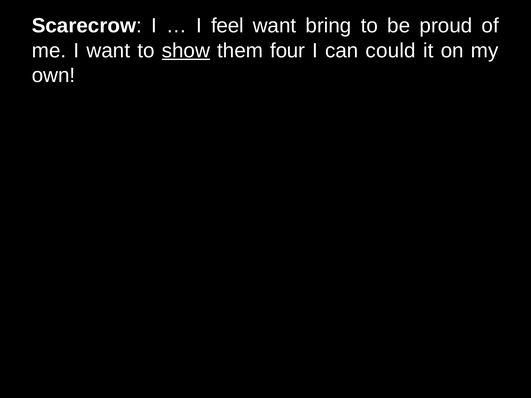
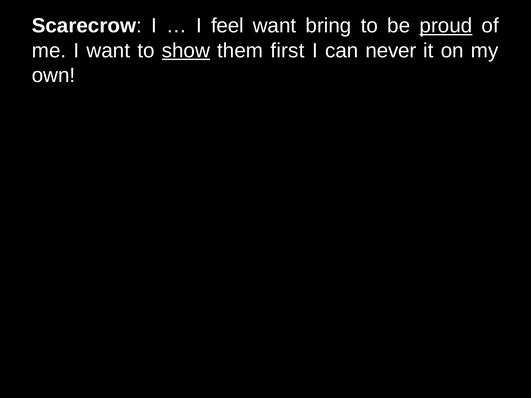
proud underline: none -> present (446, 26)
four: four -> first (287, 51)
could: could -> never (391, 51)
